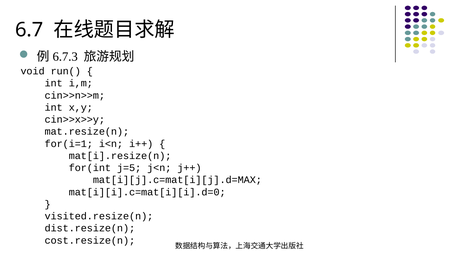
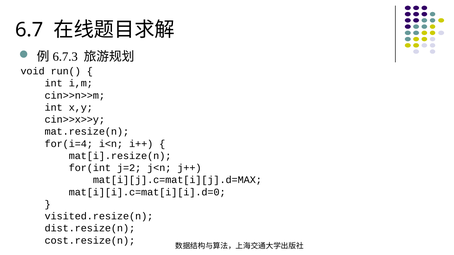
for(i=1: for(i=1 -> for(i=4 (69, 144)
j=5: j=5 -> j=2 (129, 168)
